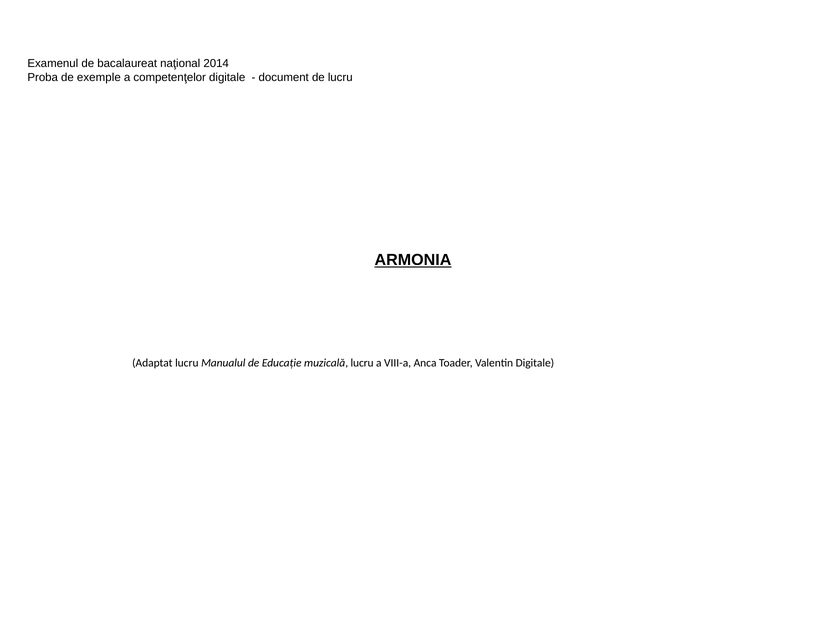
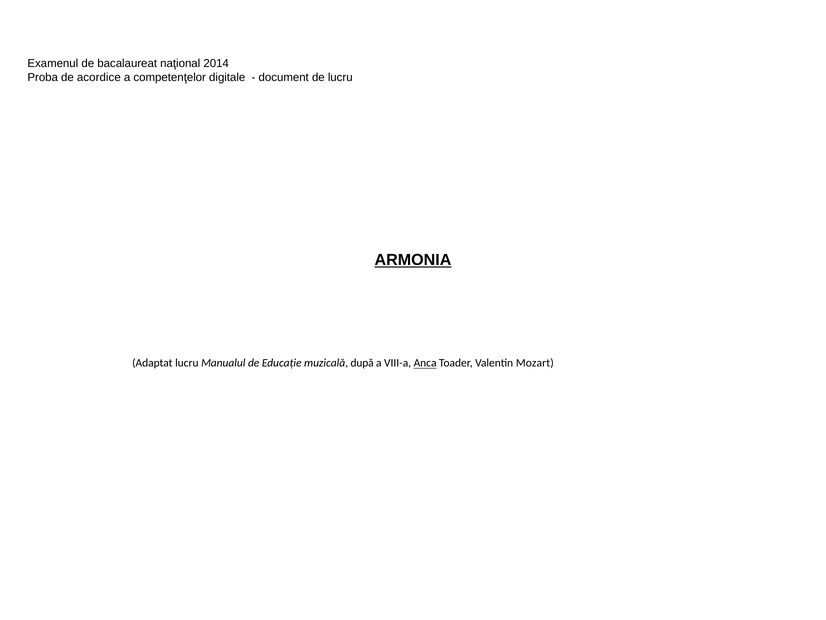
exemple: exemple -> acordice (99, 77)
muzicală lucru: lucru -> după (362, 363)
Anca underline: none -> present (425, 363)
Valentin Digitale: Digitale -> Mozart (535, 363)
